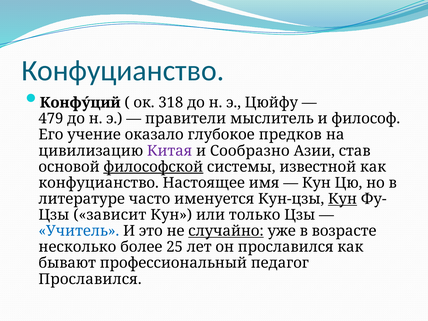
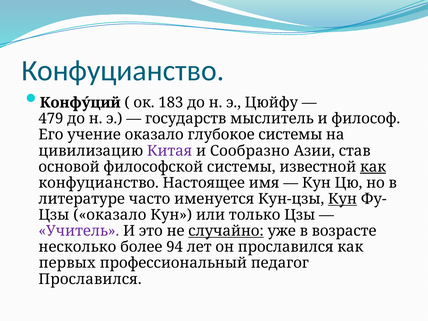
318: 318 -> 183 (171, 103)
правители: правители -> государств (186, 119)
глубокое предков: предков -> системы (290, 135)
философской underline: present -> none (153, 167)
как underline: none -> present (373, 167)
Цзы зависит: зависит -> оказало (110, 215)
Учитель colour: blue -> purple (79, 231)
25: 25 -> 94 (175, 247)
бывают: бывают -> первых (67, 263)
